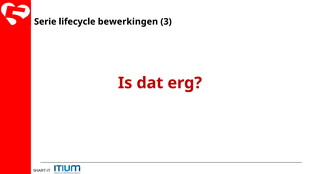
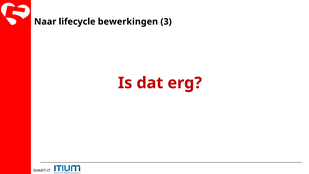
Serie: Serie -> Naar (45, 22)
